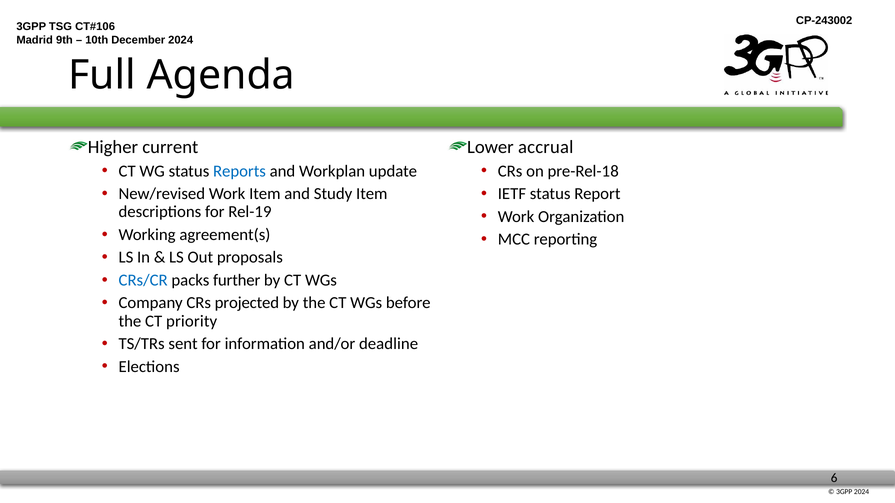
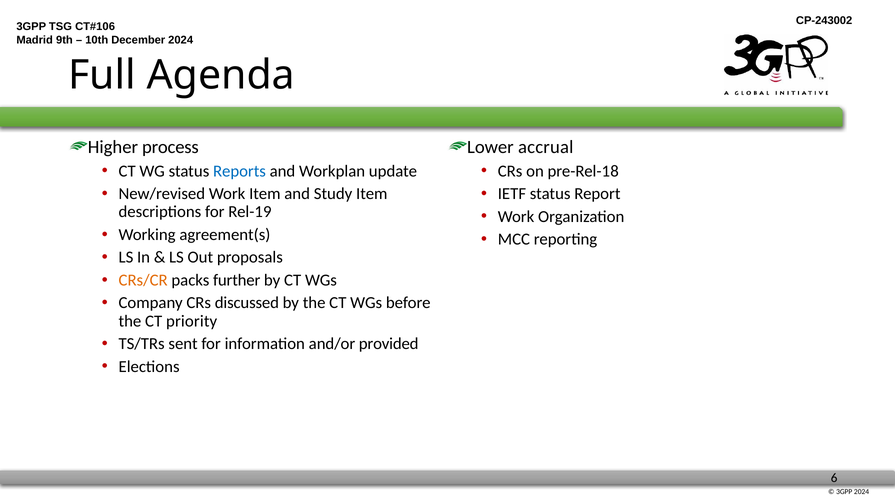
current: current -> process (170, 147)
CRs/CR colour: blue -> orange (143, 280)
projected: projected -> discussed (247, 303)
deadline: deadline -> provided (389, 344)
